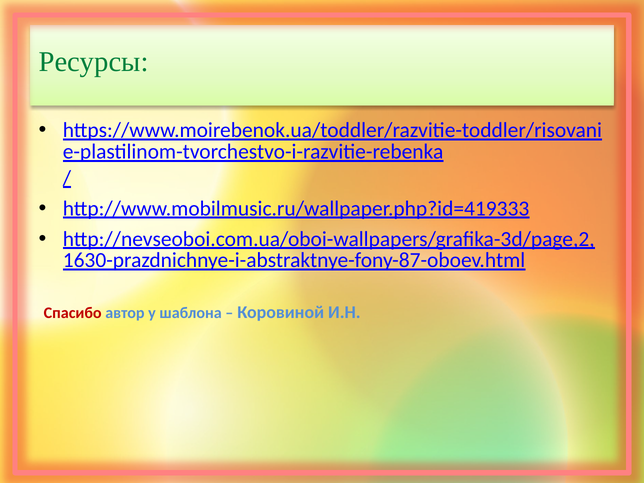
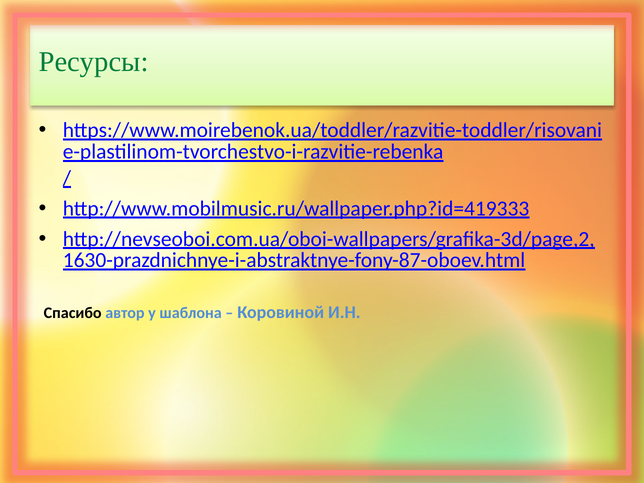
Спасибо colour: red -> black (73, 313)
